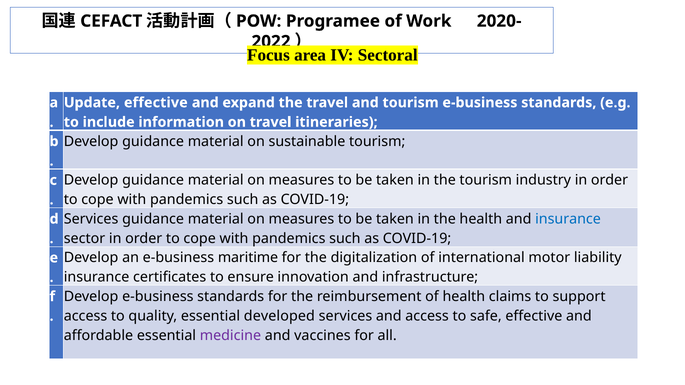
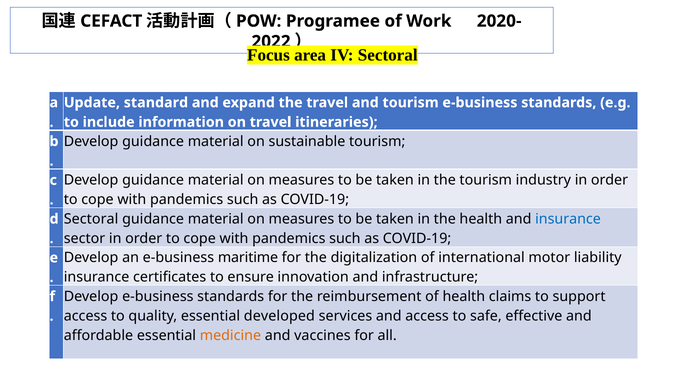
Update effective: effective -> standard (156, 103)
Services: Services -> Sectoral (91, 219)
medicine colour: purple -> orange (230, 336)
